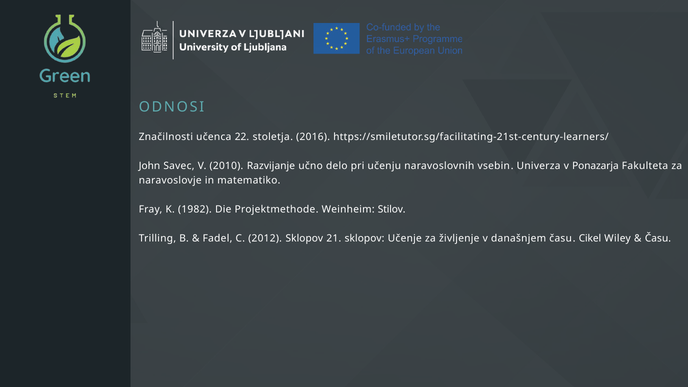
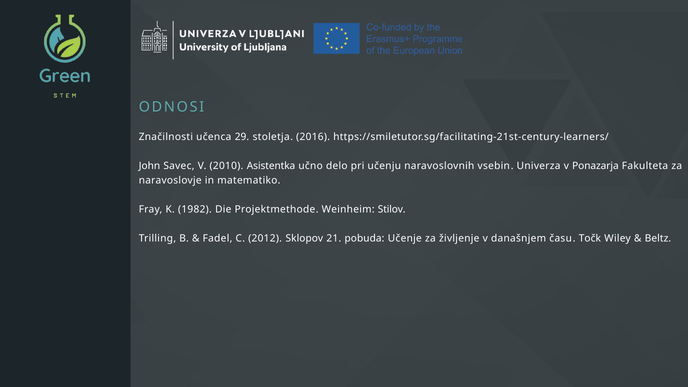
22: 22 -> 29 (242, 137)
Razvijanje: Razvijanje -> Asistentka (271, 166)
21 sklopov: sklopov -> pobuda (365, 239)
Cikel: Cikel -> Točk (590, 239)
Času: Času -> Beltz (658, 239)
